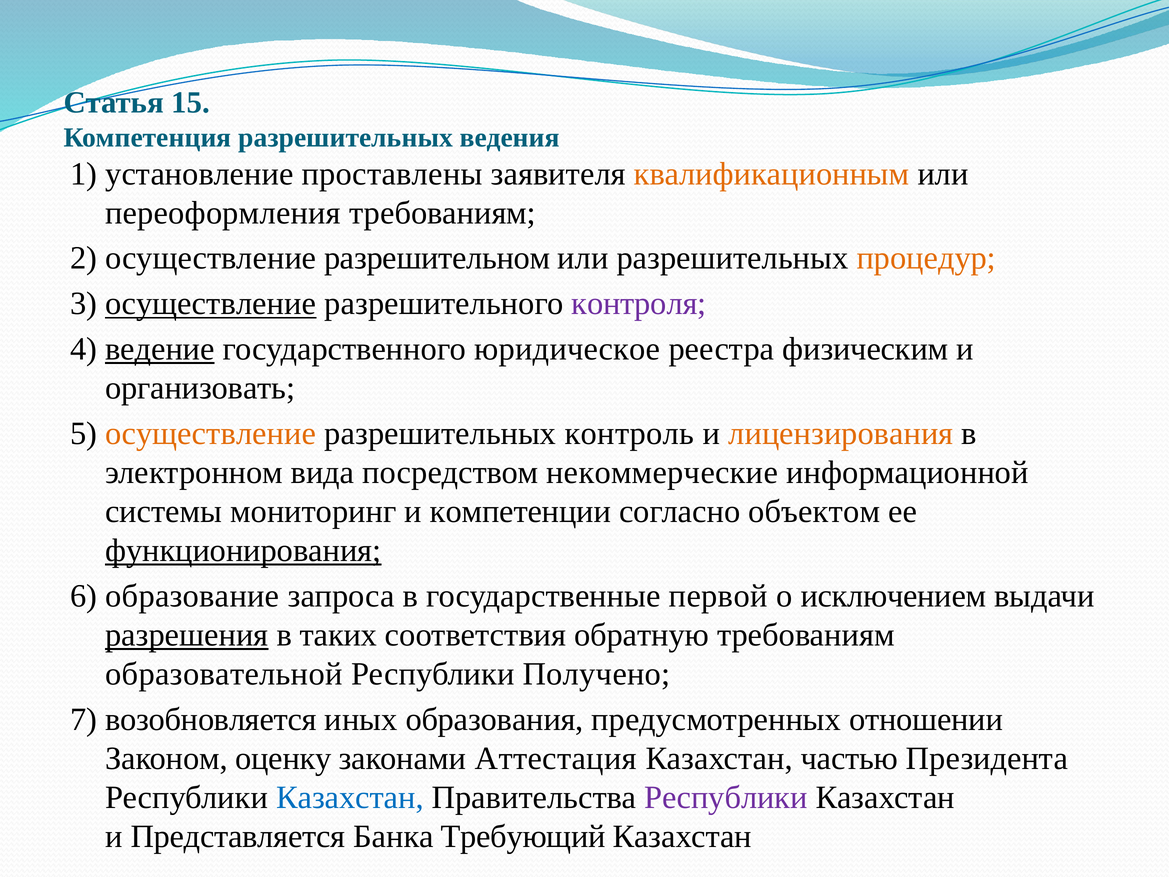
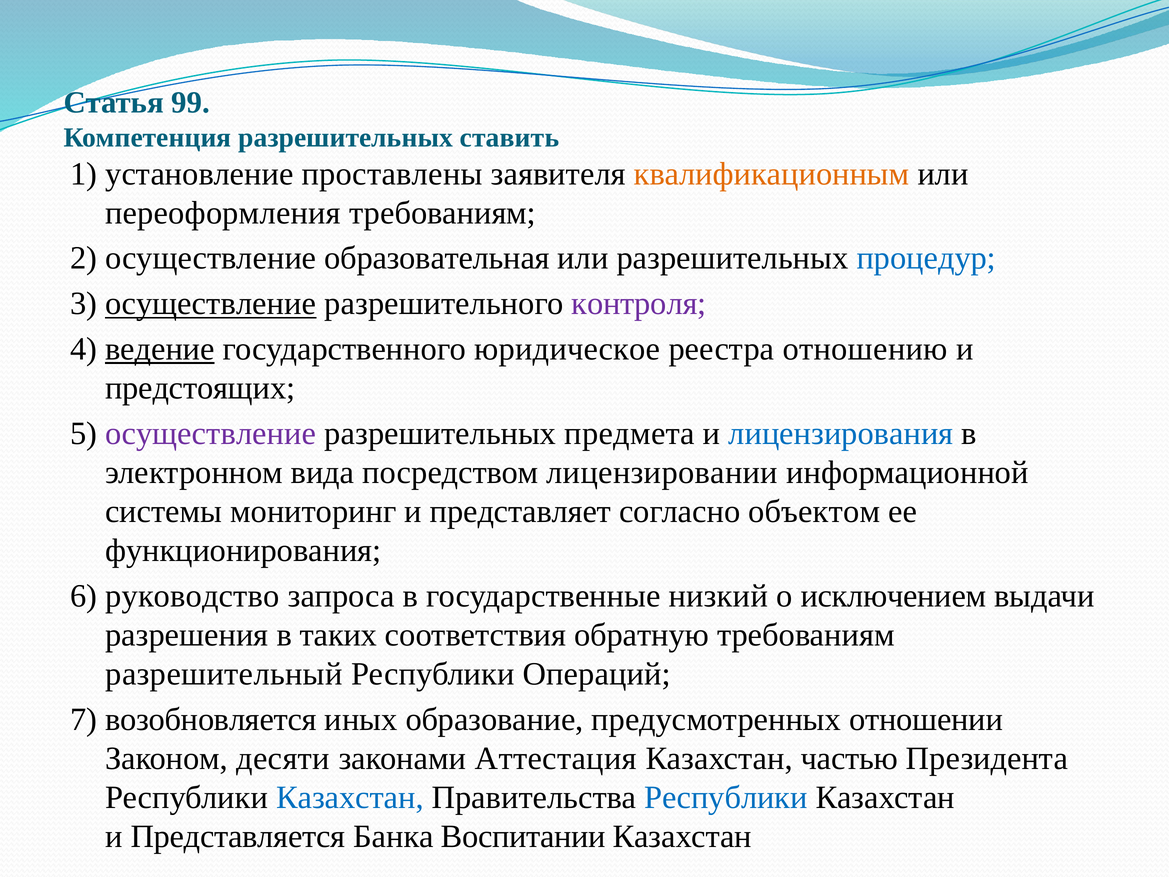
15: 15 -> 99 (191, 103)
ведения: ведения -> ставить (509, 137)
разрешительном: разрешительном -> образовательная (437, 258)
процедур colour: orange -> blue (926, 258)
физическим: физическим -> отношению (865, 349)
организовать: организовать -> предстоящих (200, 388)
осуществление colour: orange -> purple (211, 434)
контроль: контроль -> предмета (630, 434)
лицензирования colour: orange -> blue (841, 434)
некоммерческие: некоммерческие -> лицензировании (662, 473)
компетенции: компетенции -> представляет (520, 512)
функционирования underline: present -> none (243, 551)
образование: образование -> руководство (192, 596)
первой: первой -> низкий (718, 596)
разрешения underline: present -> none (187, 635)
образовательной: образовательной -> разрешительный (224, 674)
Получено: Получено -> Операций (597, 674)
образования: образования -> образование (495, 719)
оценку: оценку -> десяти (283, 758)
Республики colour: purple -> blue (726, 797)
Требующий: Требующий -> Воспитании (523, 836)
